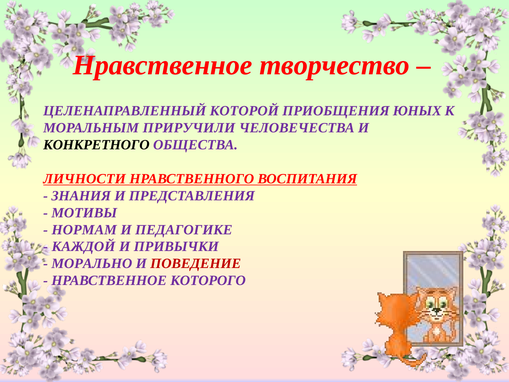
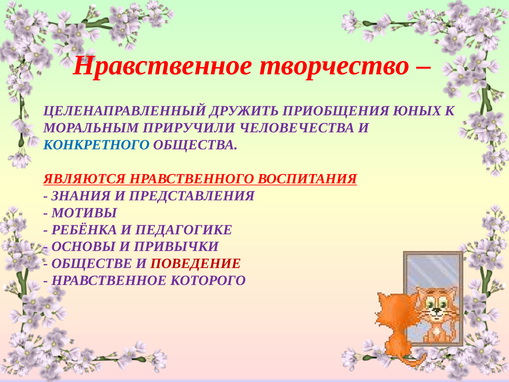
КОТОРОЙ: КОТОРОЙ -> ДРУЖИТЬ (244, 111)
КОНКРЕТНОГО colour: black -> blue (96, 145)
ЛИЧНОСТИ: ЛИЧНОСТИ -> ЯВЛЯЮТСЯ (85, 179)
НОРМАМ: НОРМАМ -> РЕБЁНКА (84, 230)
КАЖДОЙ: КАЖДОЙ -> ОСНОВЫ (84, 246)
МОРАЛЬНО: МОРАЛЬНО -> ОБЩЕСТВЕ (92, 263)
